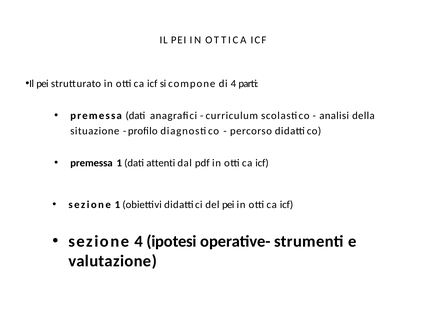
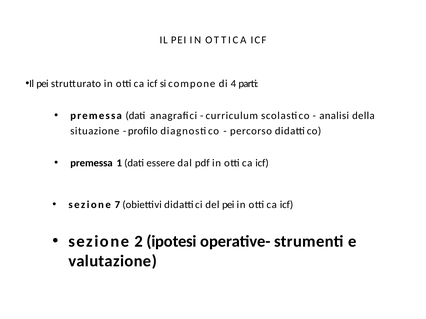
attenti: attenti -> essere (161, 163)
sezione 1: 1 -> 7 (117, 205)
sezione 4: 4 -> 2 (139, 242)
